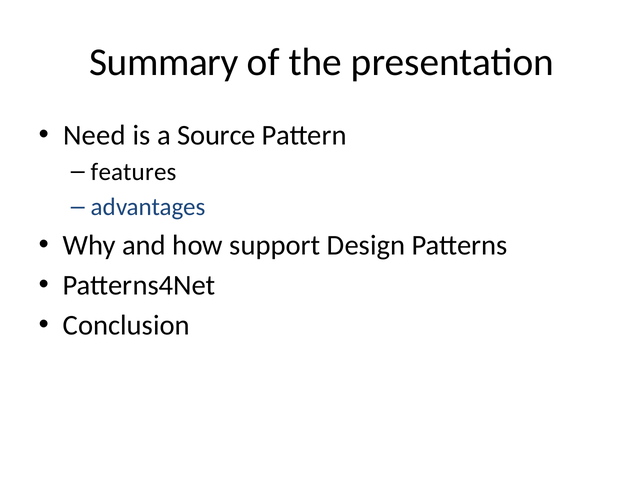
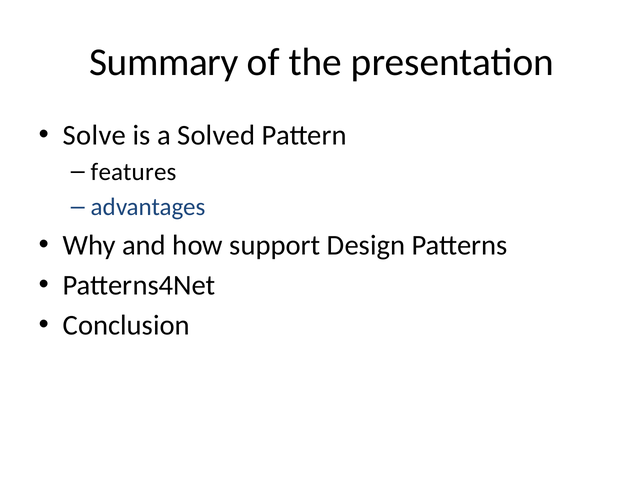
Need: Need -> Solve (94, 135)
Source: Source -> Solved (216, 135)
